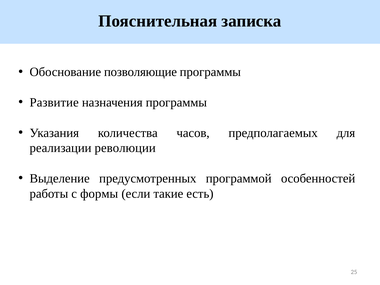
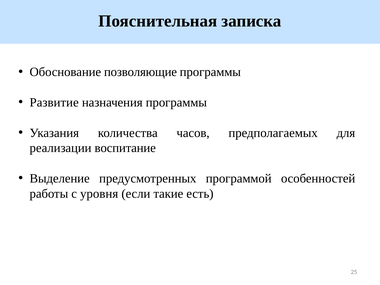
революции: революции -> воспитание (125, 148)
формы: формы -> уровня (99, 194)
